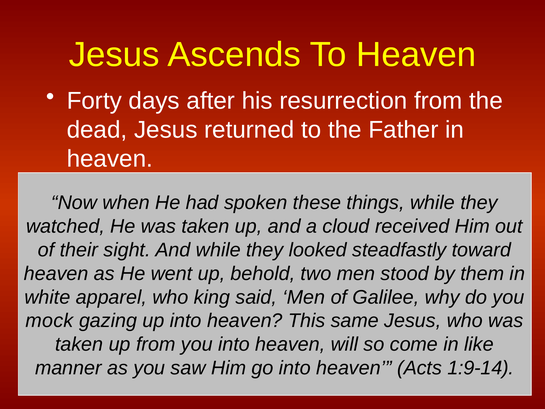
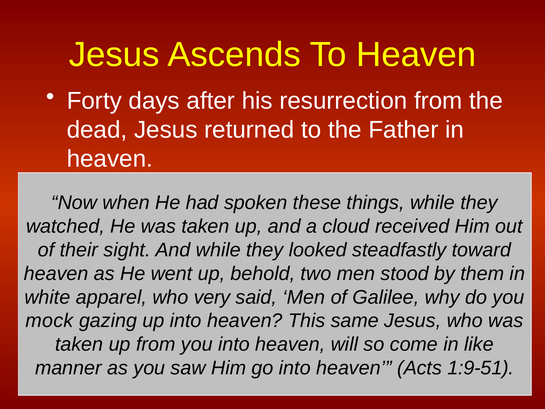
king: king -> very (212, 297)
1:9-14: 1:9-14 -> 1:9-51 (481, 368)
